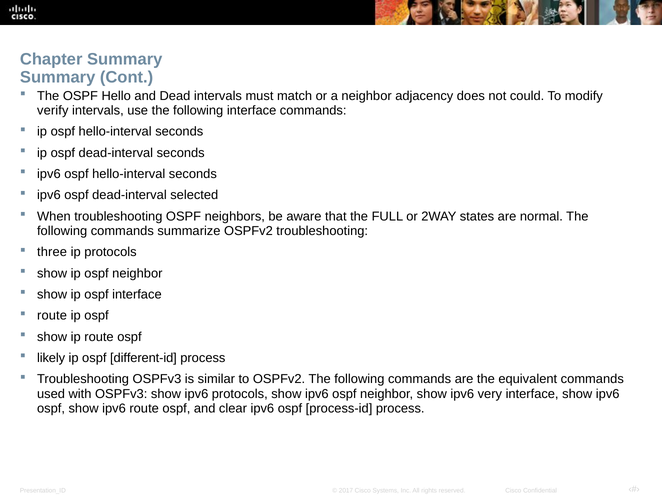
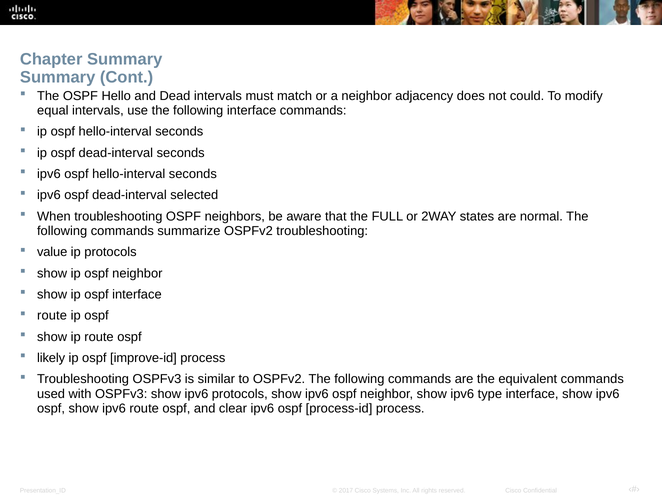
verify: verify -> equal (53, 110)
three: three -> value (52, 252)
different-id: different-id -> improve-id (143, 358)
very: very -> type (490, 393)
